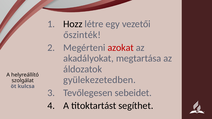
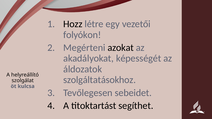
őszinték: őszinték -> folyókon (82, 35)
azokat colour: red -> black (121, 48)
megtartása: megtartása -> képességét (139, 59)
gyülekezetedben: gyülekezetedben -> szolgáltatásokhoz (100, 80)
